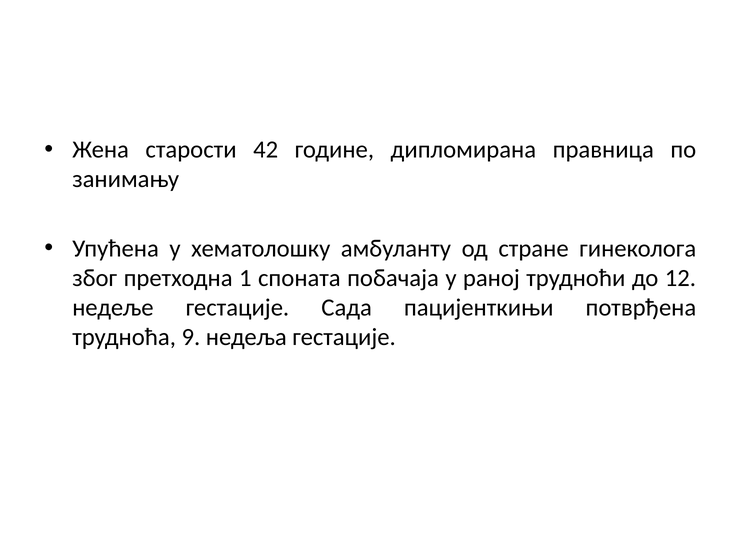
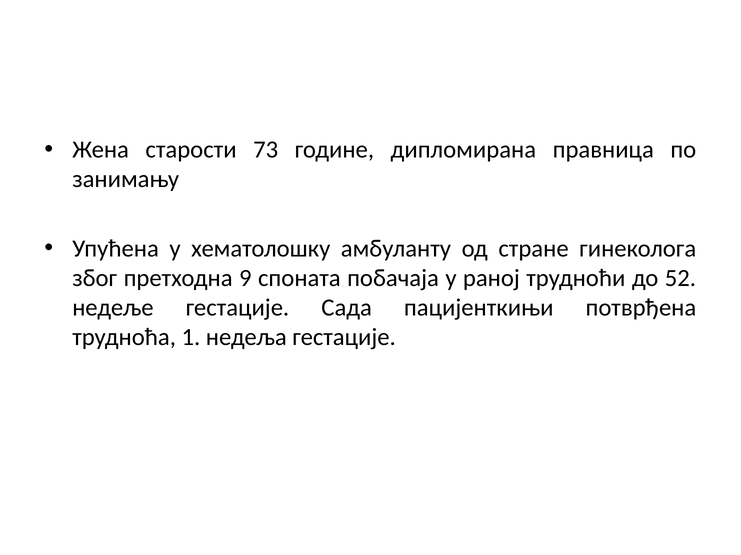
42: 42 -> 73 (266, 150)
1: 1 -> 9 (245, 278)
12: 12 -> 52 (680, 278)
9: 9 -> 1 (191, 338)
